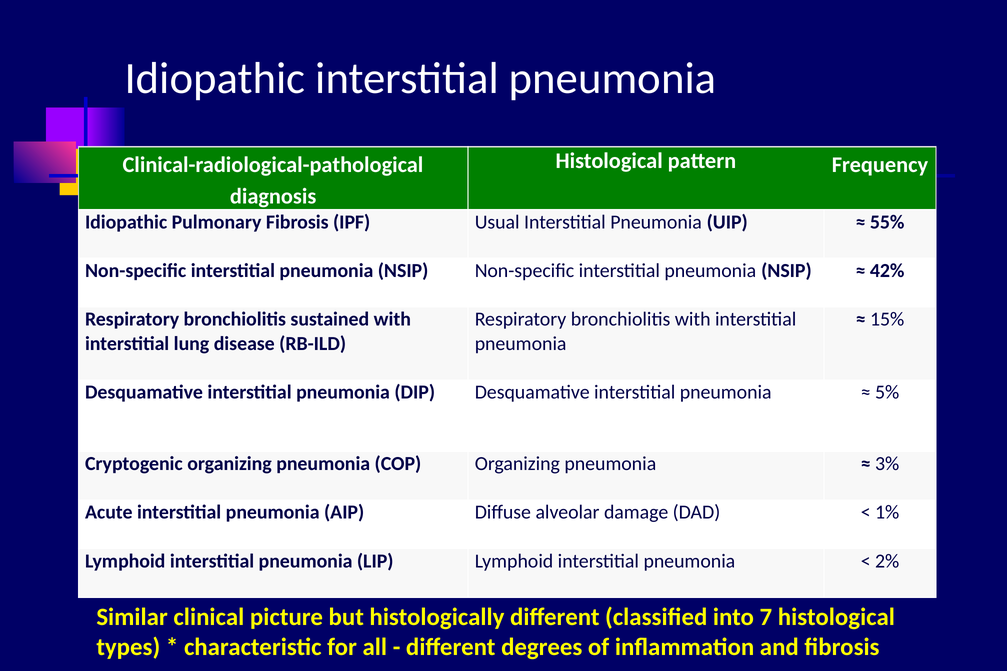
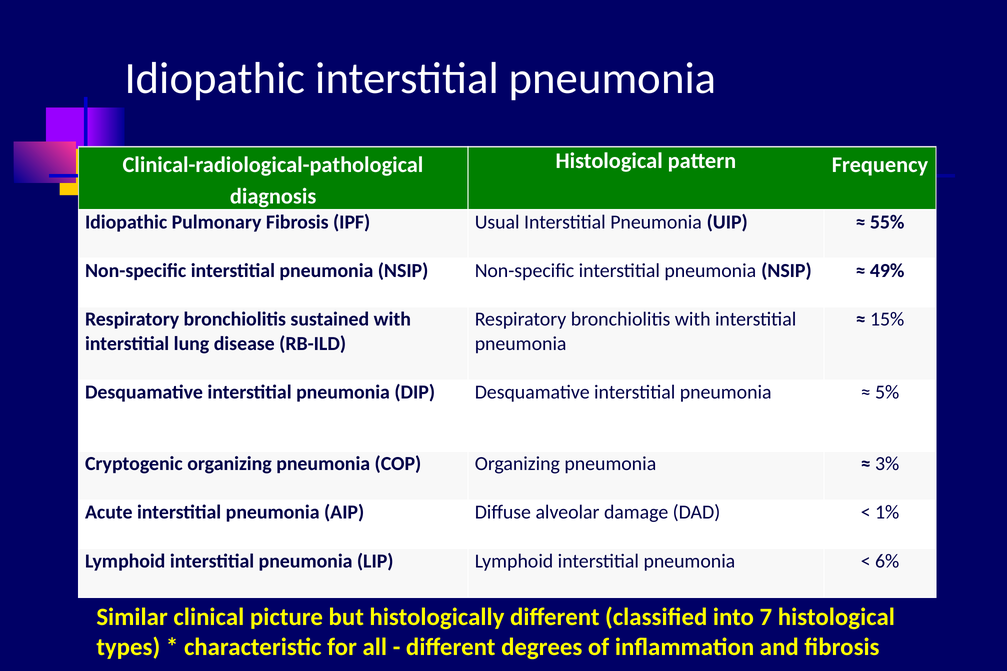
42%: 42% -> 49% (887, 271)
2%: 2% -> 6% (887, 561)
